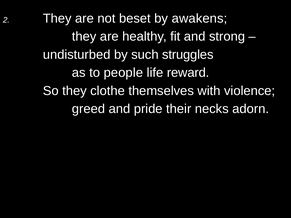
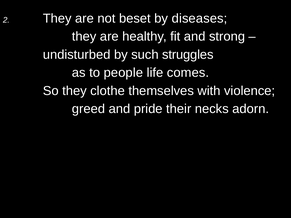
awakens: awakens -> diseases (200, 18)
reward: reward -> comes (188, 73)
